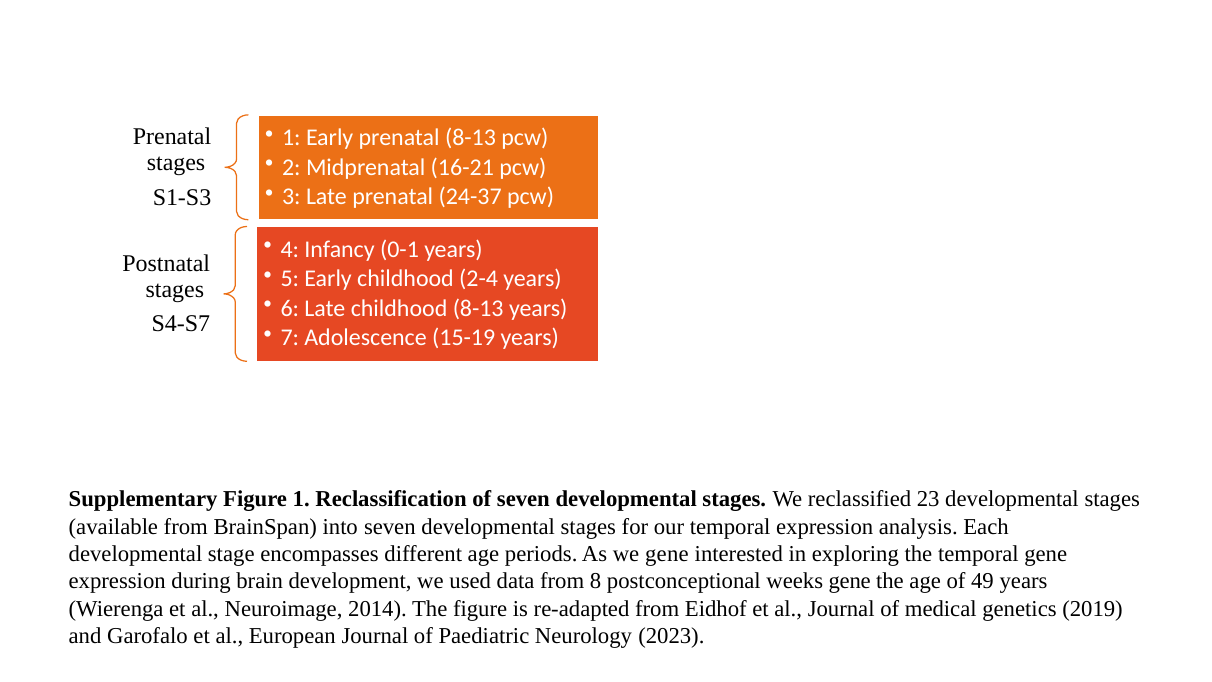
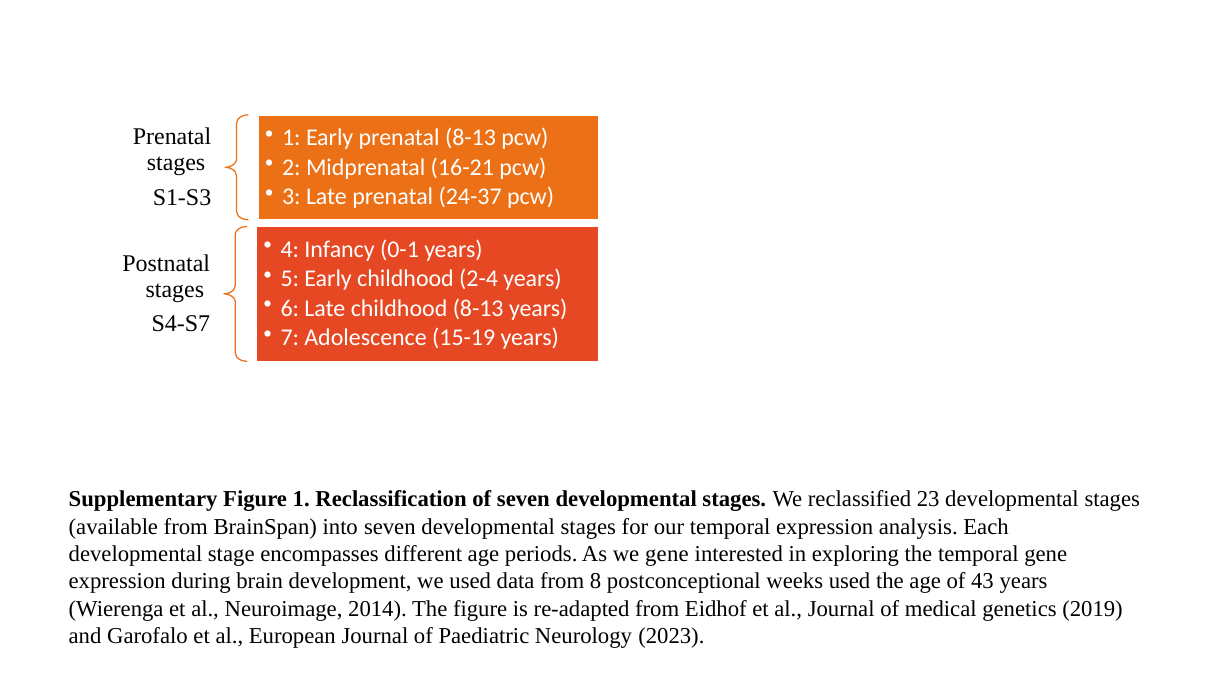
weeks gene: gene -> used (850, 581)
49: 49 -> 43 (983, 581)
